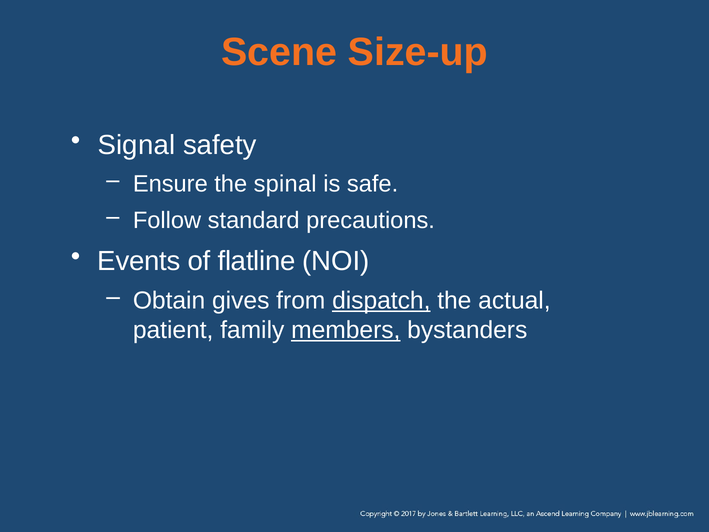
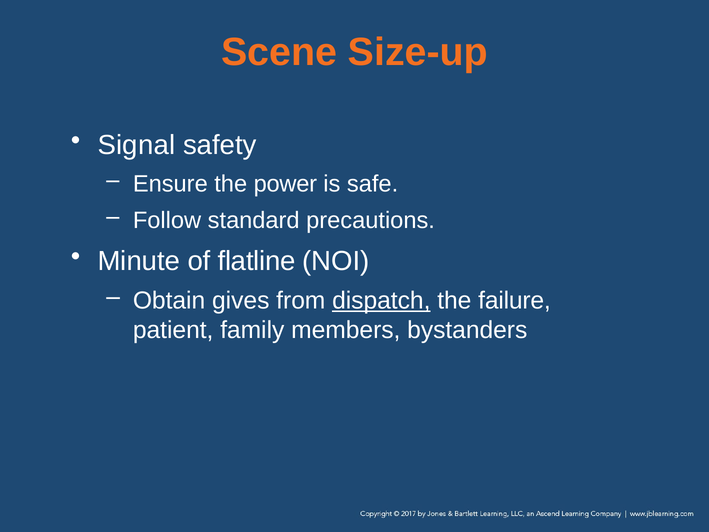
spinal: spinal -> power (285, 184)
Events: Events -> Minute (139, 261)
actual: actual -> failure (515, 301)
members underline: present -> none (346, 330)
